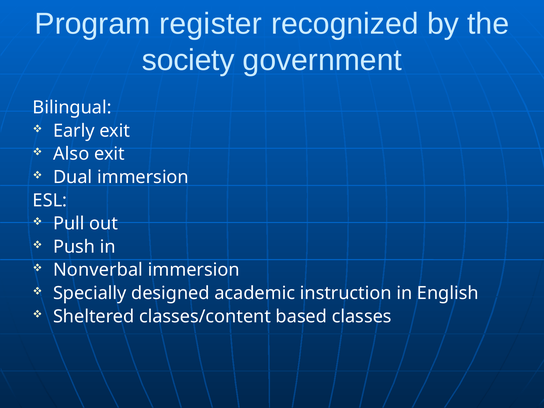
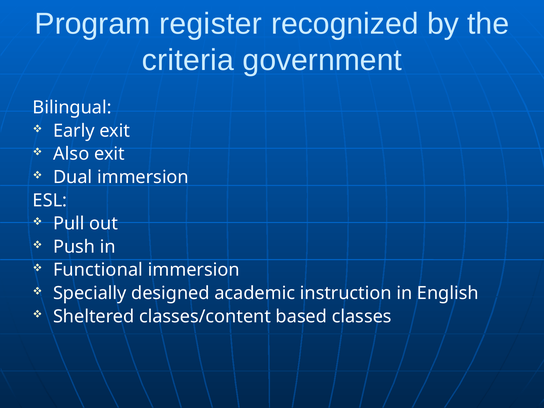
society: society -> criteria (188, 60)
Nonverbal: Nonverbal -> Functional (98, 270)
